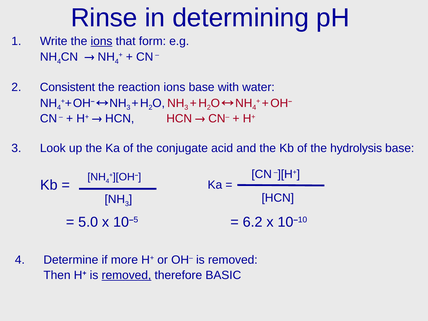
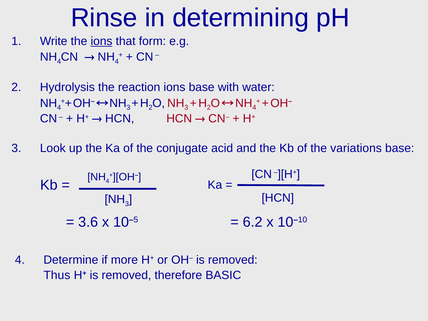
Consistent: Consistent -> Hydrolysis (67, 87)
hydrolysis: hydrolysis -> variations (356, 148)
5.0: 5.0 -> 3.6 (88, 222)
Then: Then -> Thus (57, 275)
removed underline: present -> none (126, 275)
